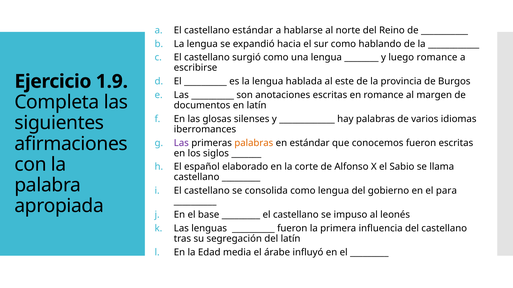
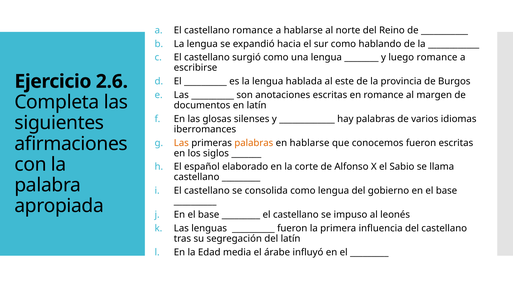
castellano estándar: estándar -> romance (253, 30)
1.9: 1.9 -> 2.6 (112, 82)
Las colour: purple -> orange (181, 143)
en estándar: estándar -> hablarse (310, 143)
gobierno en el para: para -> base (447, 191)
